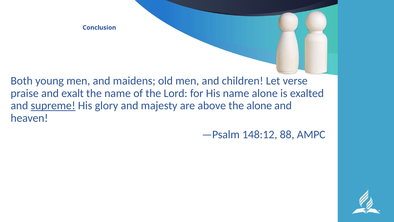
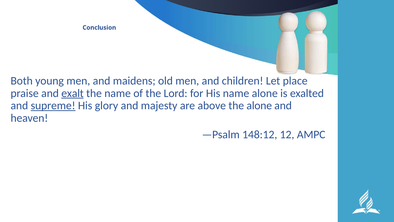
verse: verse -> place (295, 81)
exalt underline: none -> present (73, 93)
88: 88 -> 12 (287, 134)
